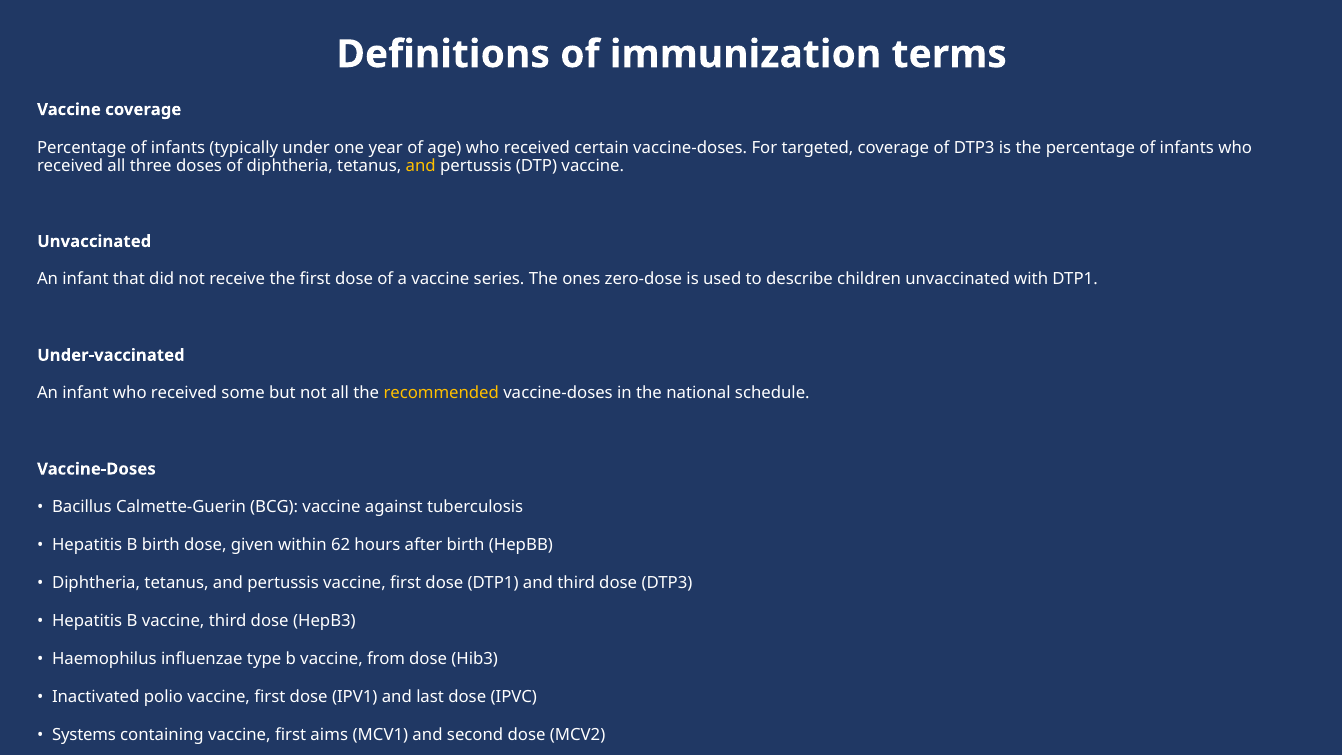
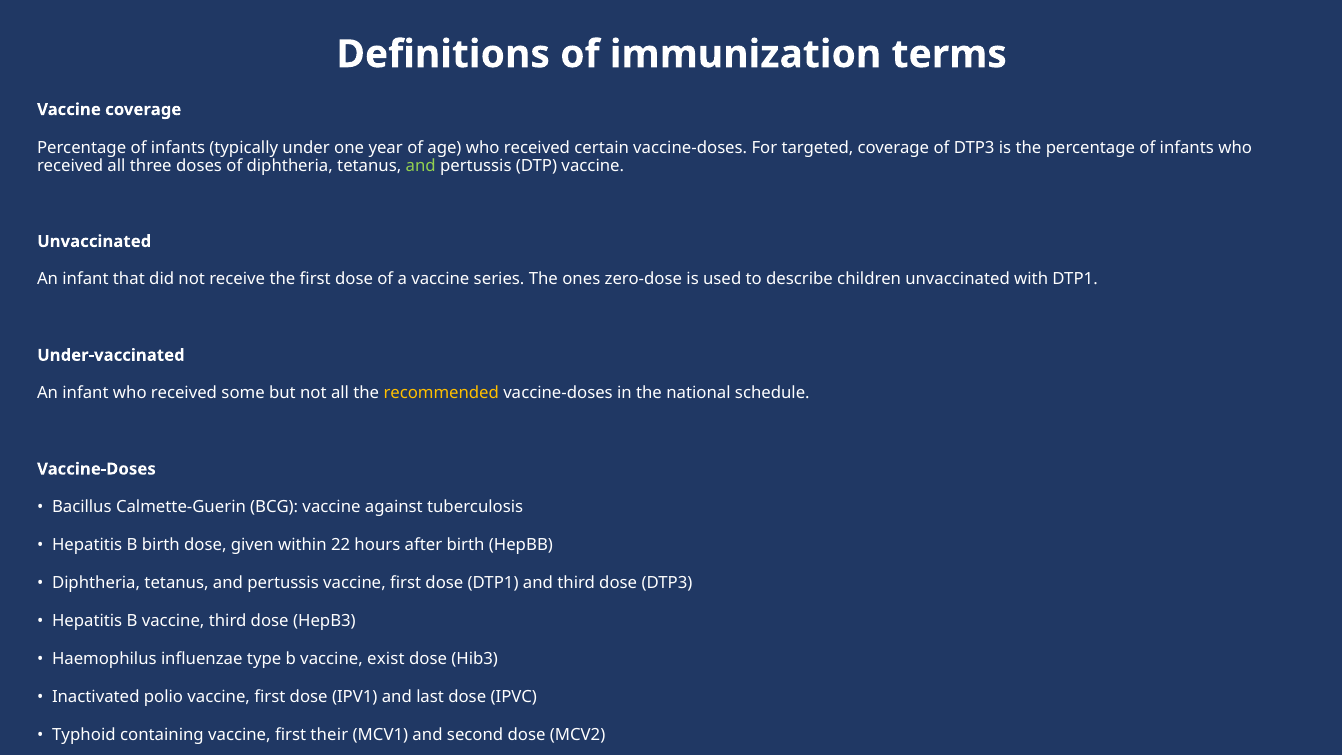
and colour: yellow -> light green (421, 166)
62: 62 -> 22 (341, 545)
vaccine from: from -> exist (386, 659)
Systems: Systems -> Typhoid (84, 734)
aims: aims -> their (329, 734)
